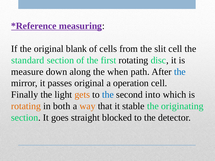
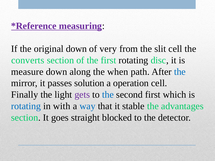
original blank: blank -> down (76, 49)
cells: cells -> very (108, 49)
standard: standard -> converts (28, 60)
passes original: original -> solution (89, 83)
gets colour: orange -> purple (82, 95)
second into: into -> first (153, 95)
rotating colour: orange -> blue (26, 106)
both: both -> with (62, 106)
way colour: orange -> blue (87, 106)
originating: originating -> advantages (182, 106)
